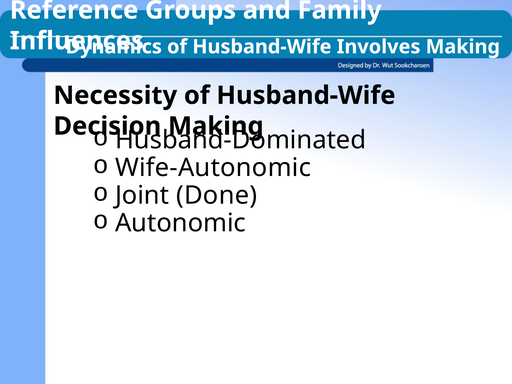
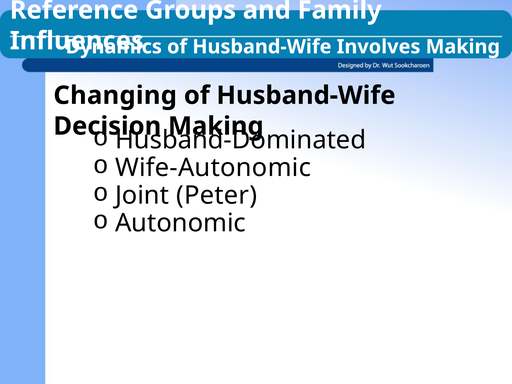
Necessity: Necessity -> Changing (115, 95)
Done: Done -> Peter (217, 195)
